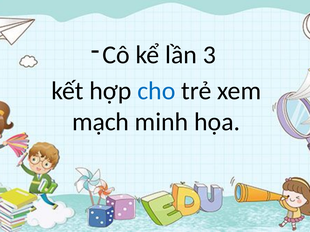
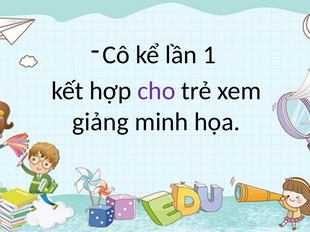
3: 3 -> 1 (209, 55)
cho colour: blue -> purple (156, 91)
mạch: mạch -> giảng (100, 122)
